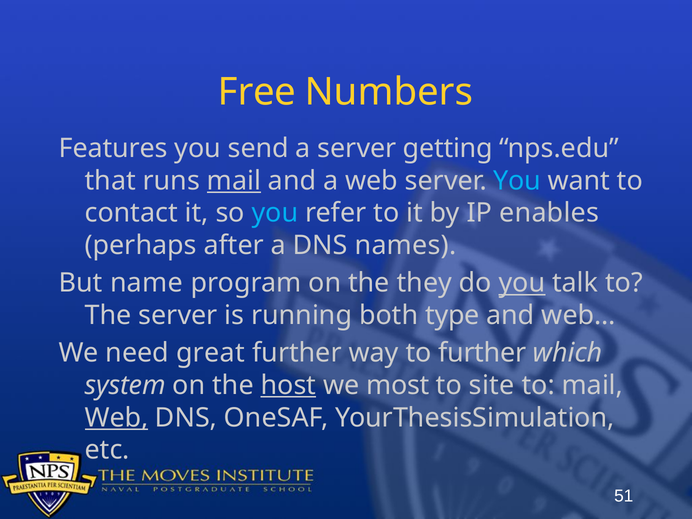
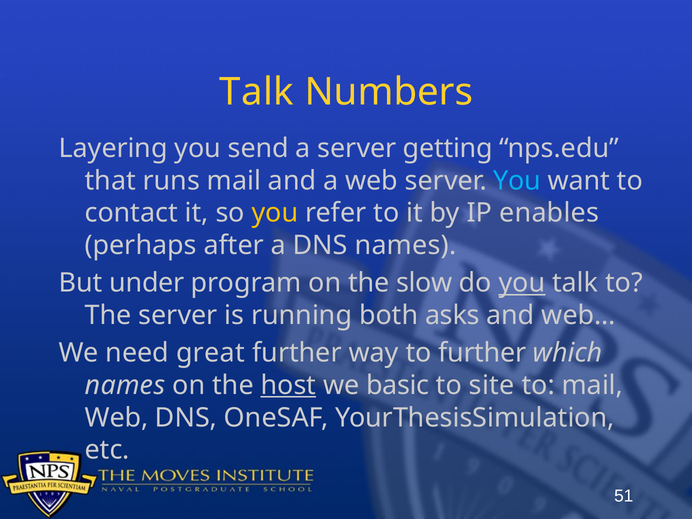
Free: Free -> Talk (257, 92)
Features: Features -> Layering (113, 148)
mail underline: present -> none (234, 181)
you colour: light blue -> yellow (275, 213)
name: name -> under (147, 283)
they: they -> slow (424, 283)
type: type -> asks (452, 315)
system: system -> names (125, 385)
most: most -> basic (398, 385)
Web underline: present -> none (117, 418)
